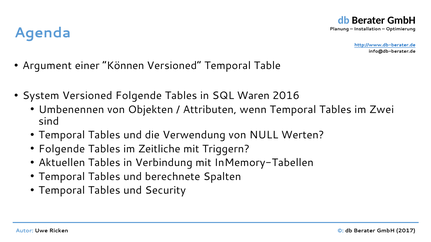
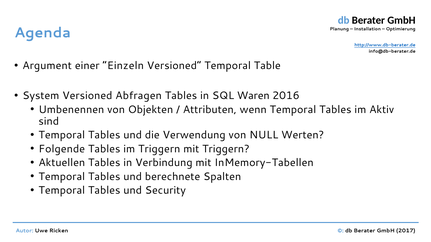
Können: Können -> Einzeln (123, 66)
Versioned Folgende: Folgende -> Abfragen (139, 96)
Zwei: Zwei -> Aktiv (382, 110)
im Zeitliche: Zeitliche -> Triggern (159, 149)
